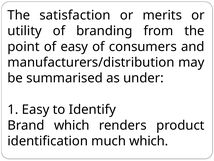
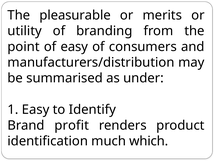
satisfaction: satisfaction -> pleasurable (75, 15)
Brand which: which -> profit (72, 125)
